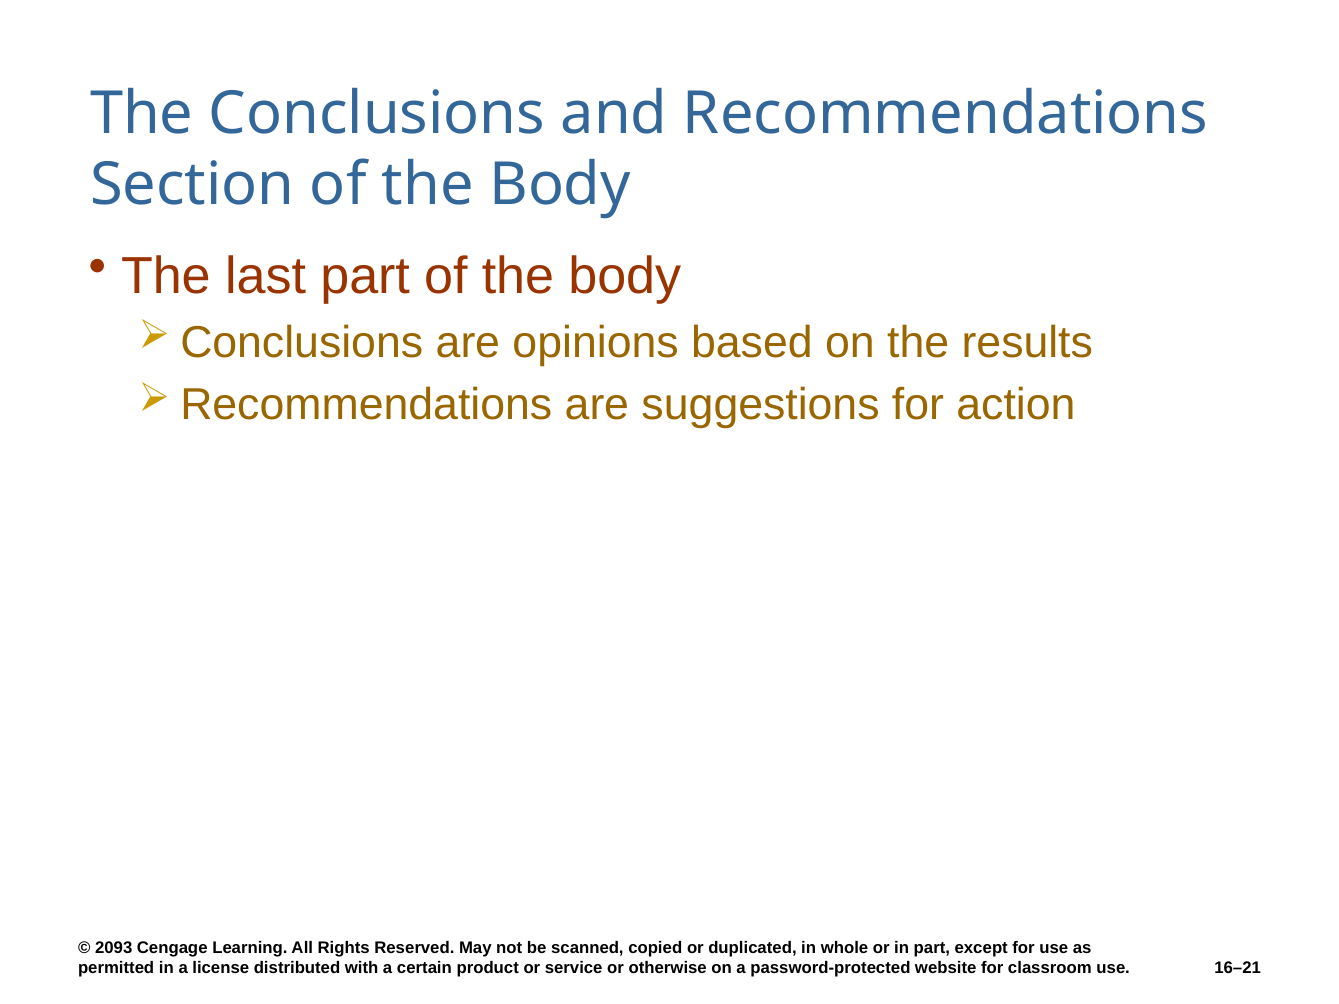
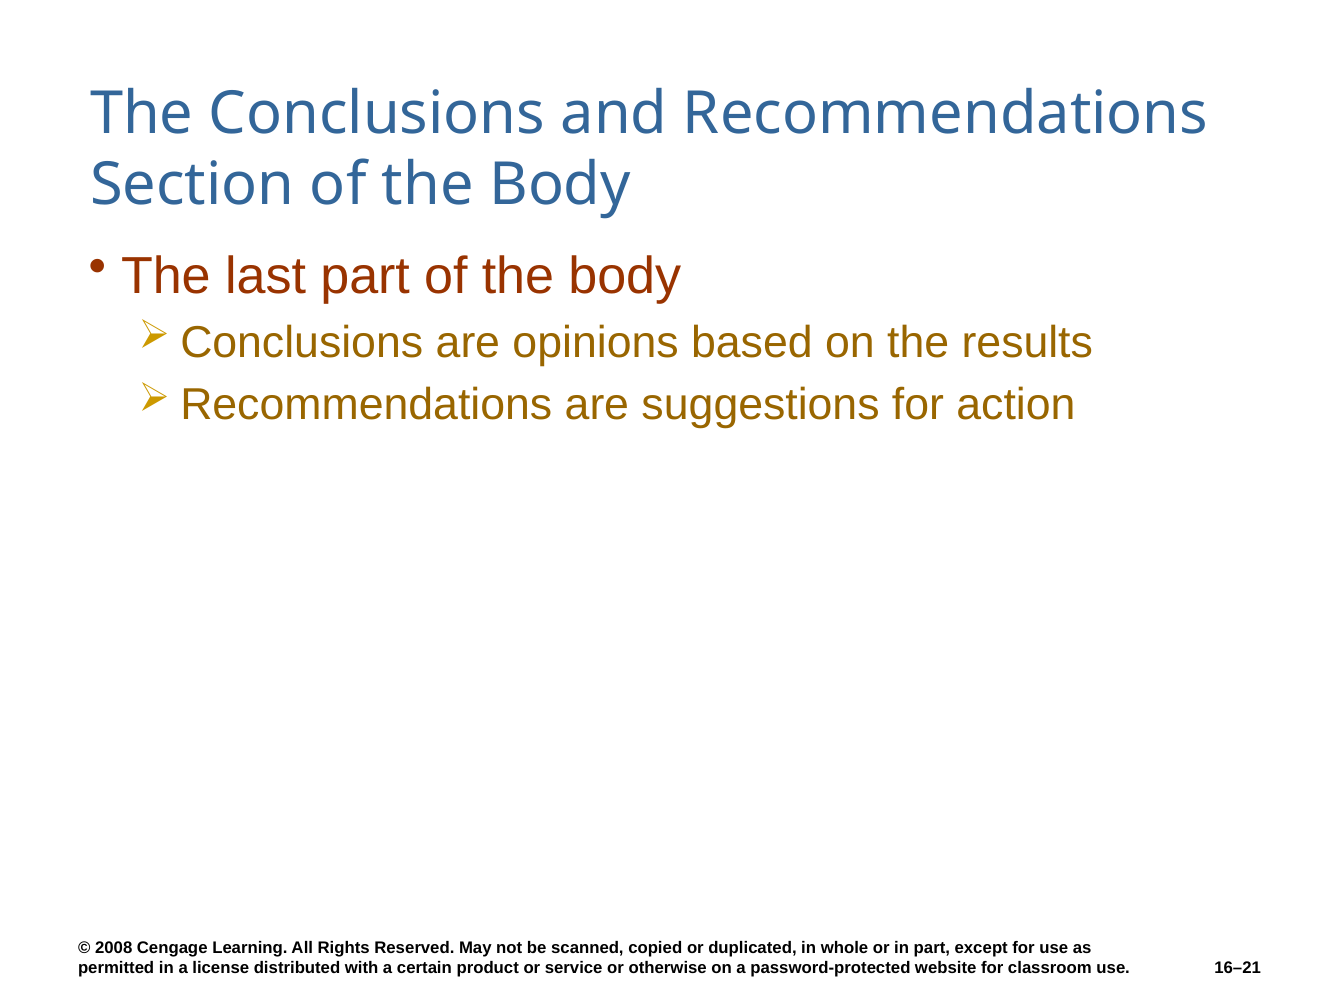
2093: 2093 -> 2008 (114, 948)
